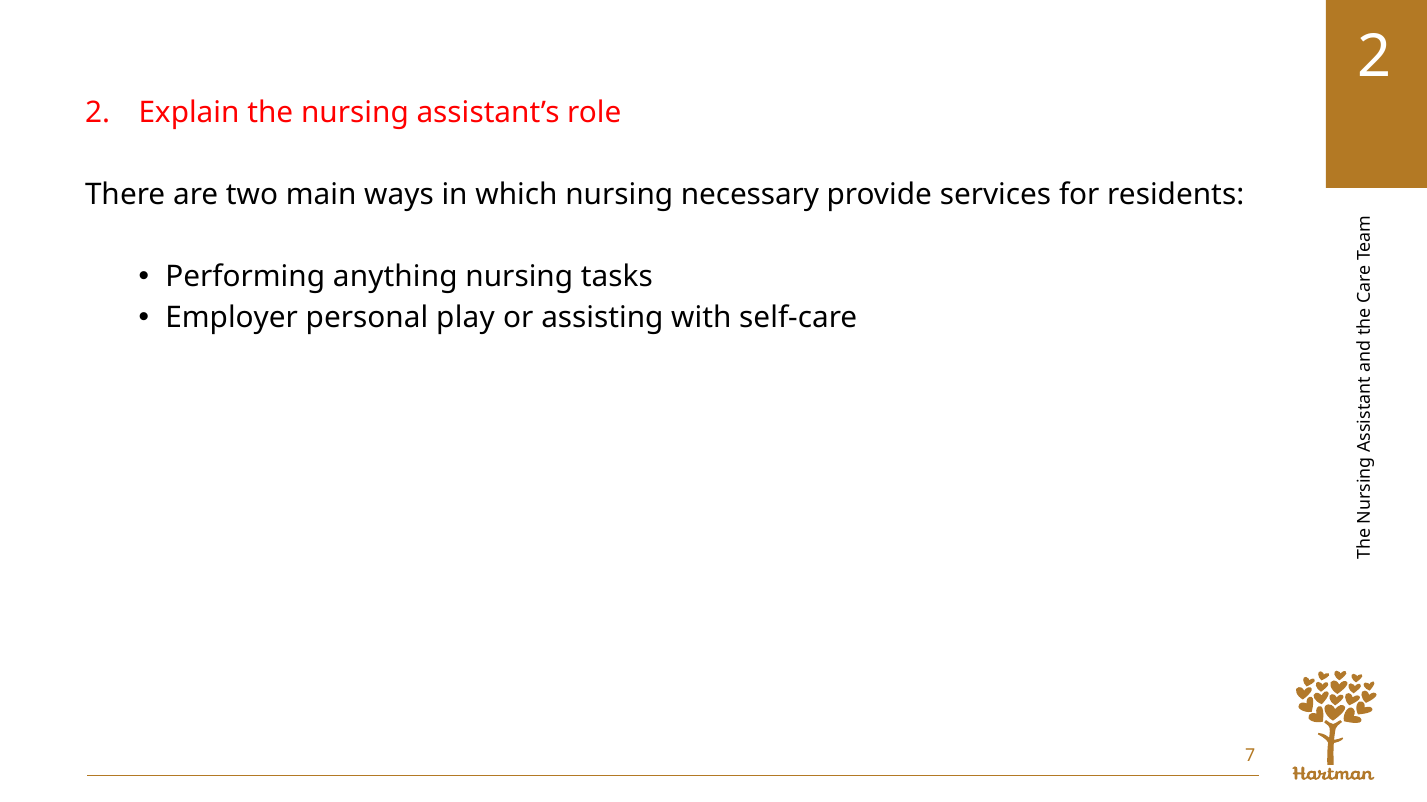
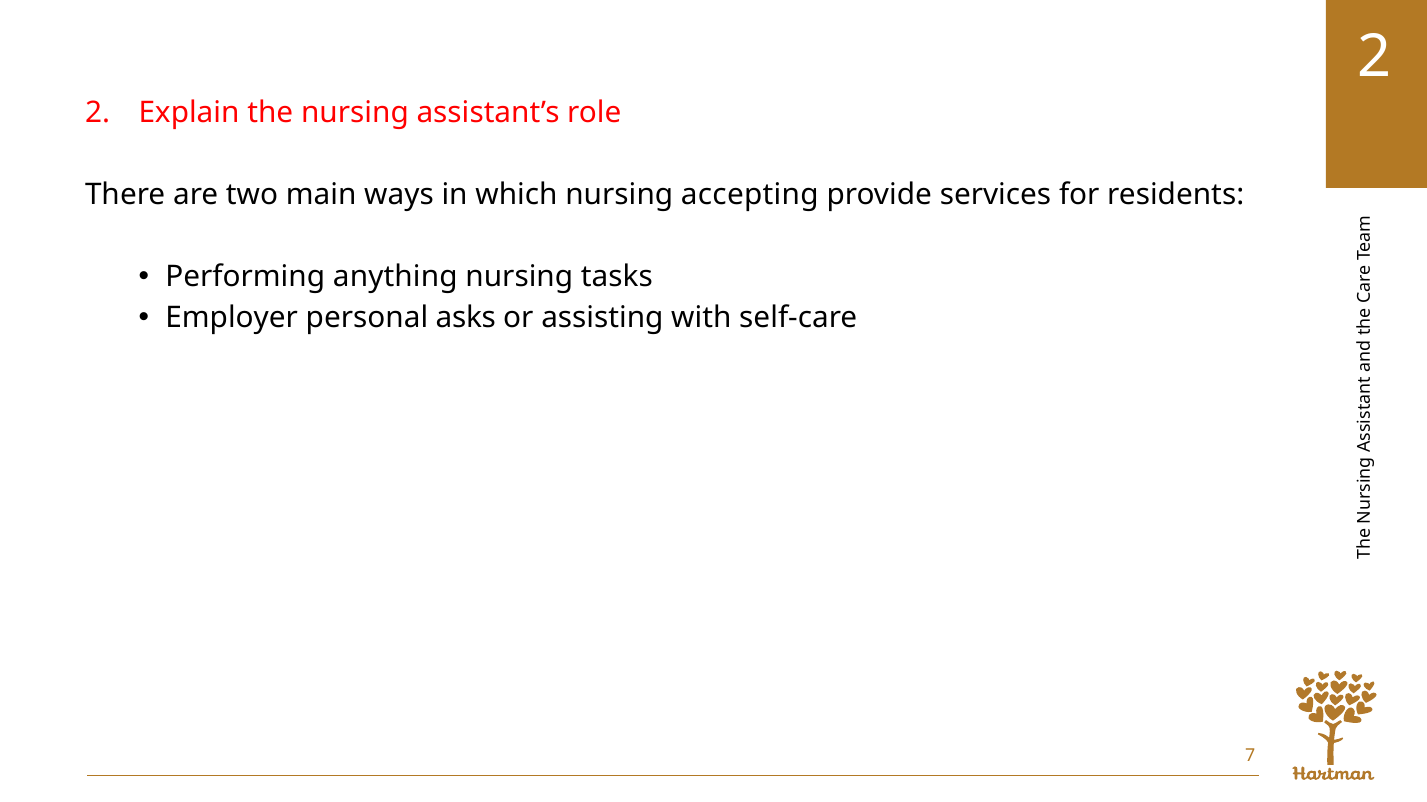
necessary: necessary -> accepting (750, 195)
play: play -> asks (466, 318)
